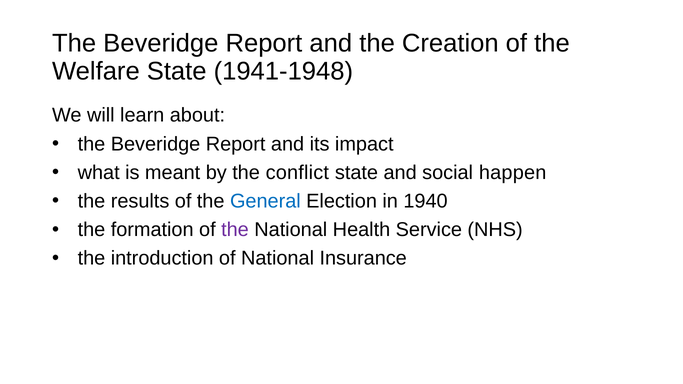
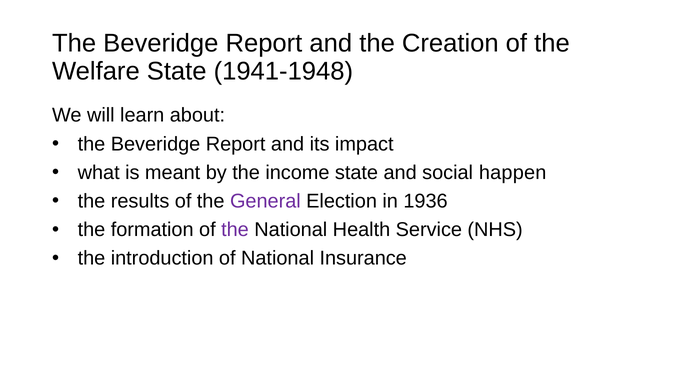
conflict: conflict -> income (297, 173)
General colour: blue -> purple (265, 201)
1940: 1940 -> 1936 (426, 201)
